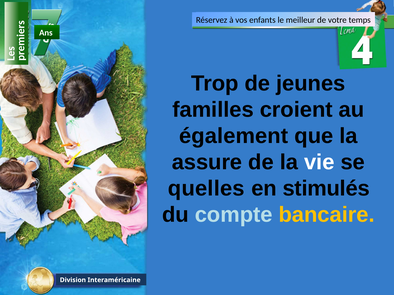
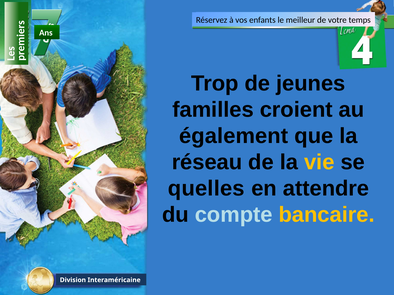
assure: assure -> réseau (207, 162)
vie colour: white -> yellow (319, 162)
stimulés: stimulés -> attendre (326, 189)
